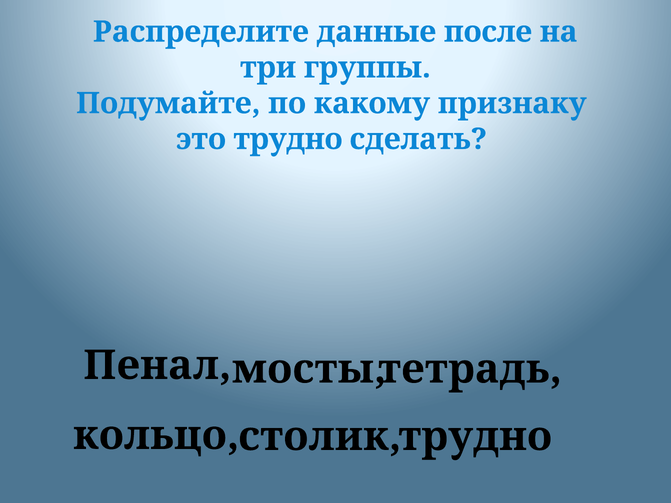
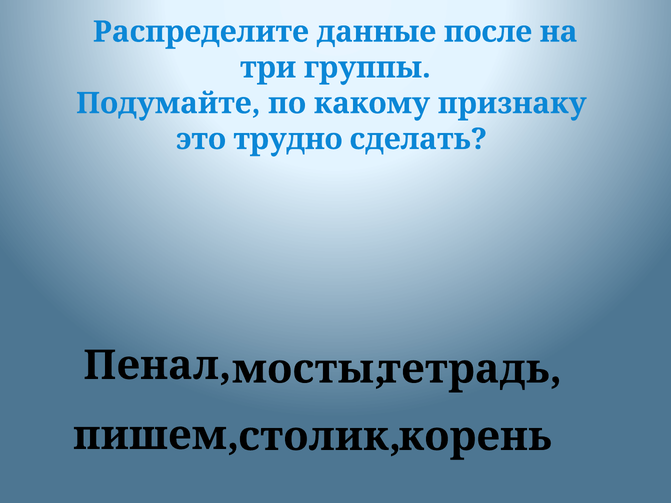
кольцо: кольцо -> пишем (156, 436)
трудно: трудно -> корень (475, 437)
